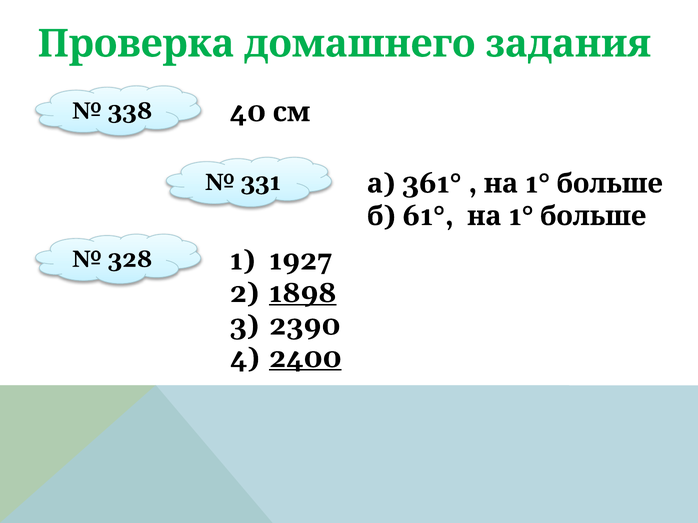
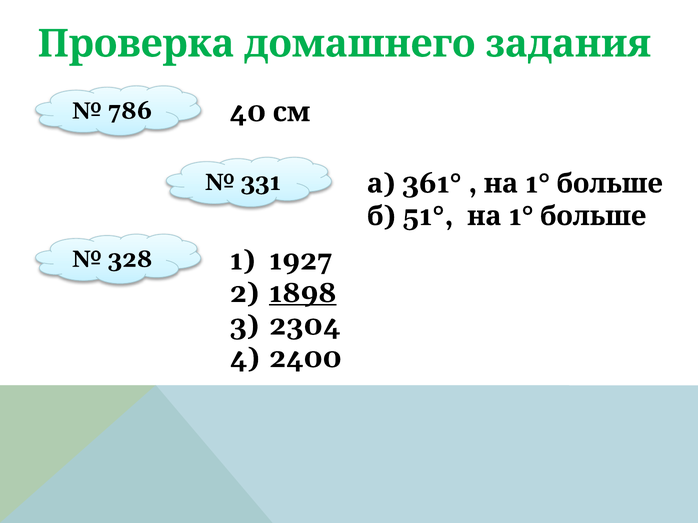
338: 338 -> 786 (130, 111)
61°: 61° -> 51° (428, 216)
2390: 2390 -> 2304 (305, 326)
2400 underline: present -> none (305, 358)
